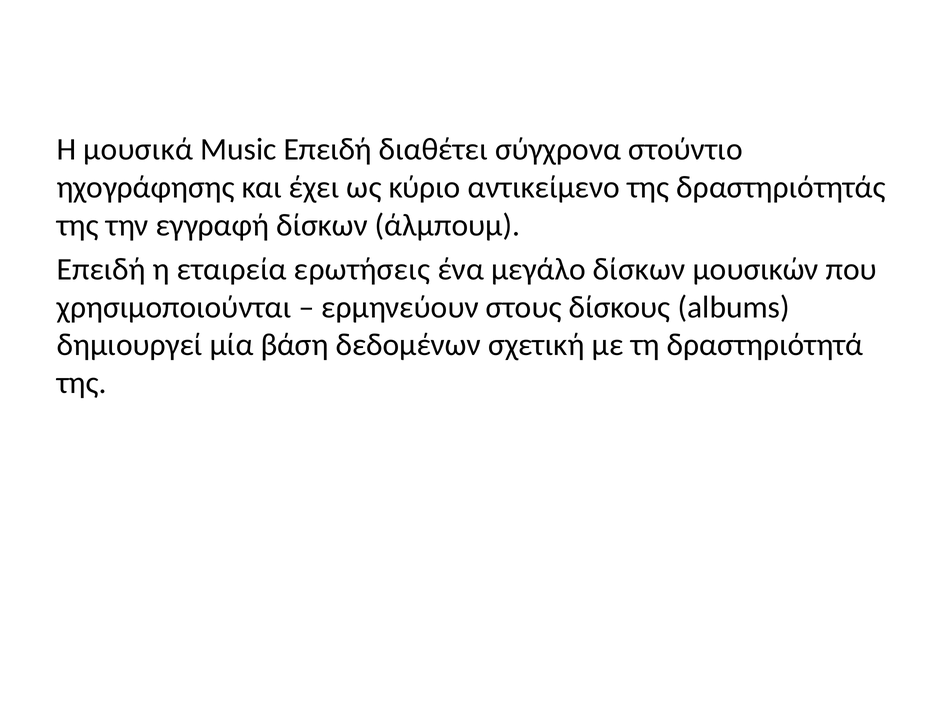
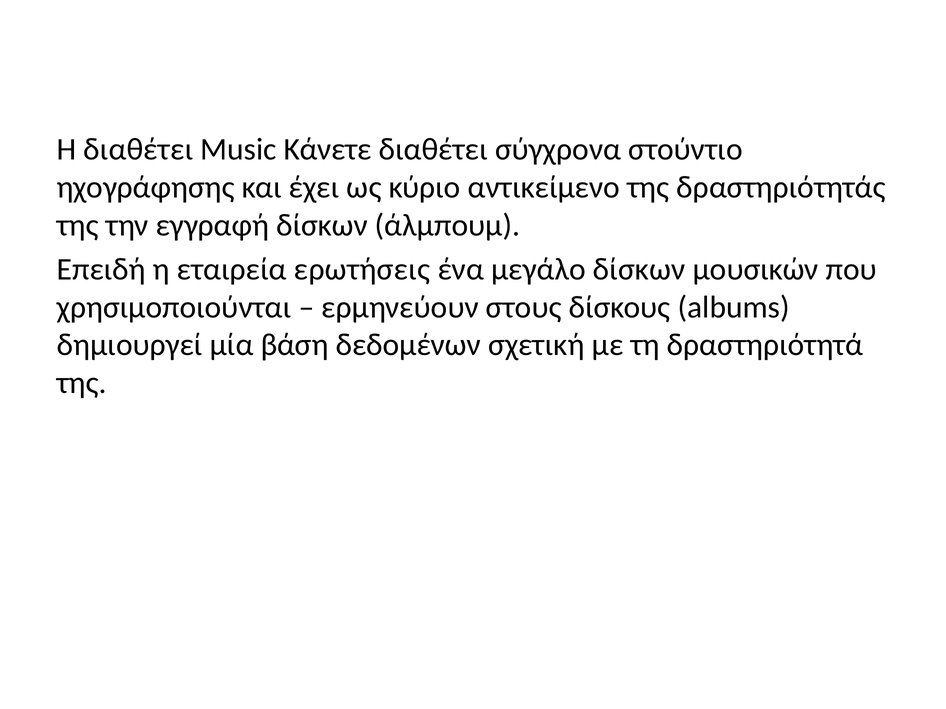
Η μουσικά: μουσικά -> διαθέτει (138, 150)
Music Επειδή: Επειδή -> Κάνετε (328, 150)
